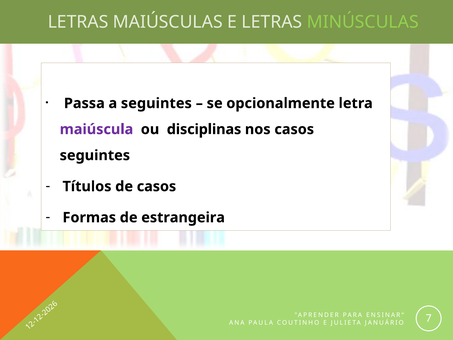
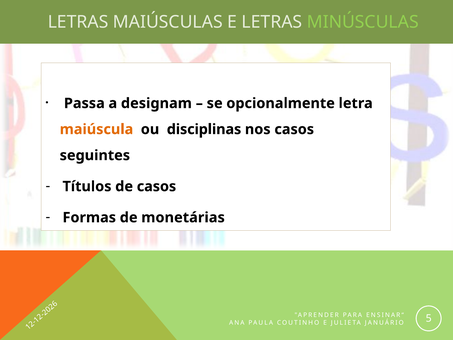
a seguintes: seguintes -> designam (156, 103)
maiúscula colour: purple -> orange (96, 129)
estrangeira: estrangeira -> monetárias (183, 217)
7: 7 -> 5 (429, 318)
